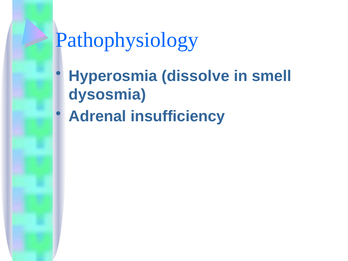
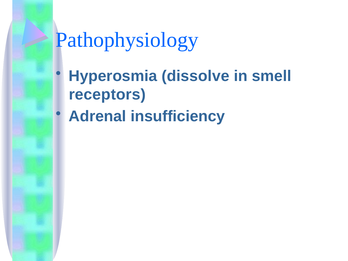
dysosmia: dysosmia -> receptors (107, 94)
